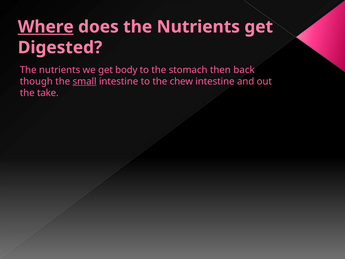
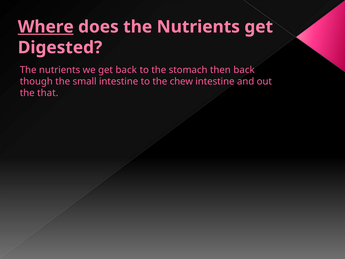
get body: body -> back (126, 70)
small underline: present -> none (85, 81)
take: take -> that (48, 93)
